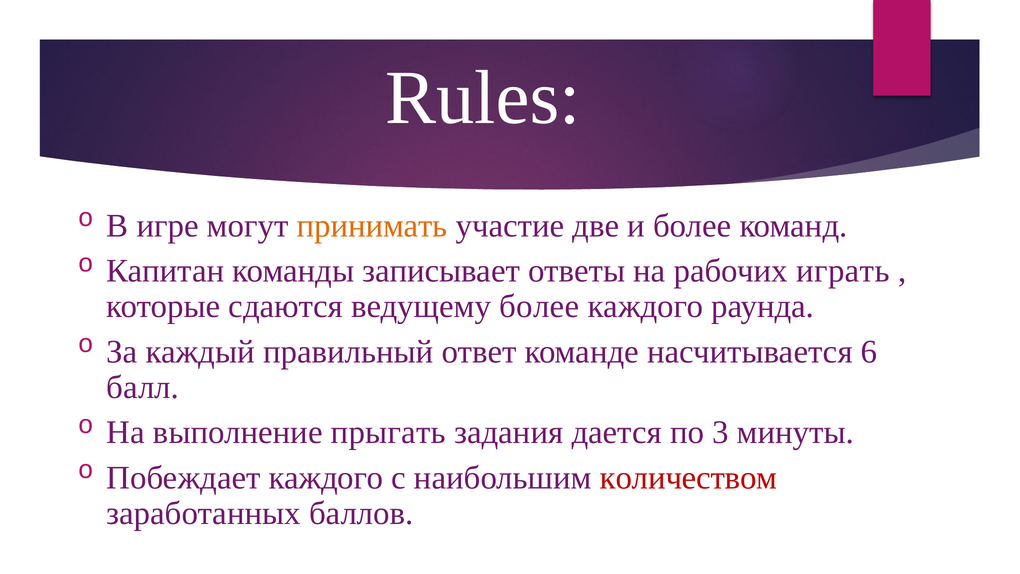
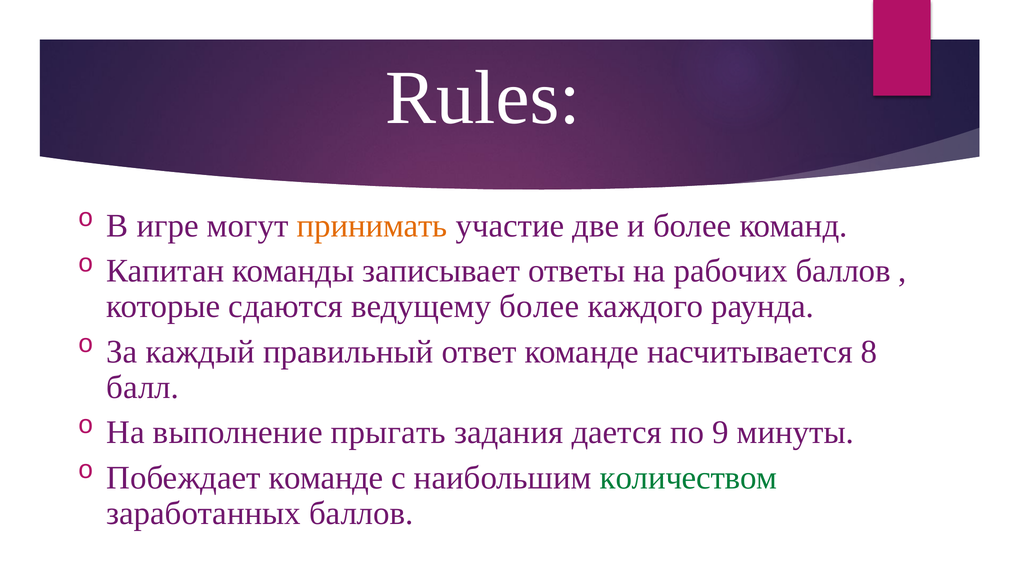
рабочих играть: играть -> баллов (843, 271)
6: 6 -> 8 (869, 352)
3: 3 -> 9 (721, 432)
Побеждает каждого: каждого -> команде (326, 477)
количеством colour: red -> green (689, 477)
